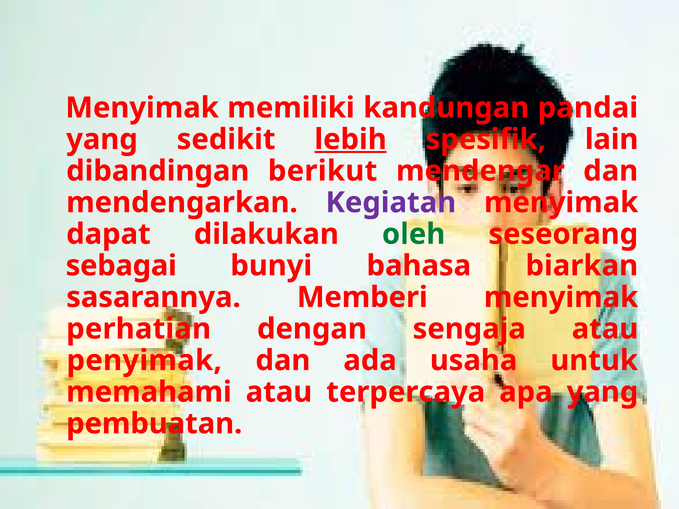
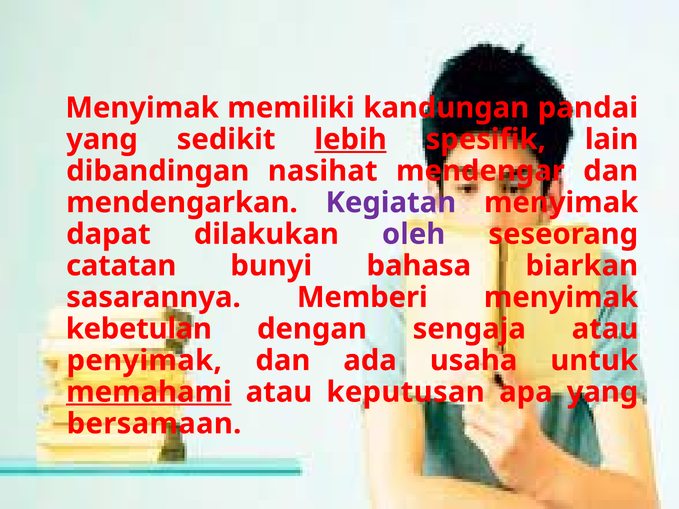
berikut: berikut -> nasihat (323, 171)
oleh colour: green -> purple (414, 234)
sebagai: sebagai -> catatan (121, 266)
perhatian: perhatian -> kebetulan (139, 329)
memahami underline: none -> present (149, 392)
terpercaya: terpercaya -> keputusan (406, 392)
pembuatan: pembuatan -> bersamaan (154, 424)
